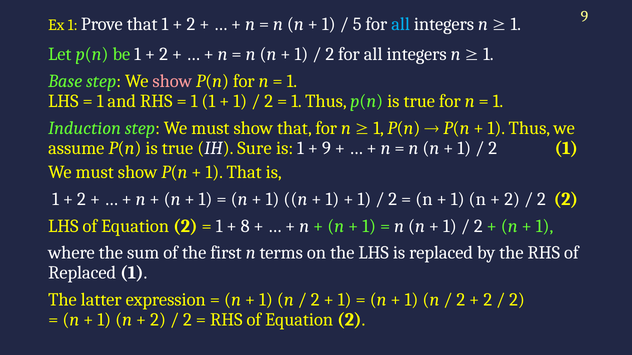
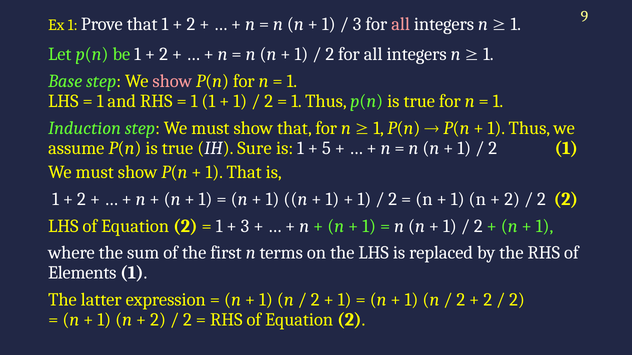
5: 5 -> 3 (357, 24)
all colour: light blue -> pink (401, 24)
9: 9 -> 5 (326, 148)
8: 8 -> 3 (245, 226)
Replaced: Replaced -> Elements (82, 273)
